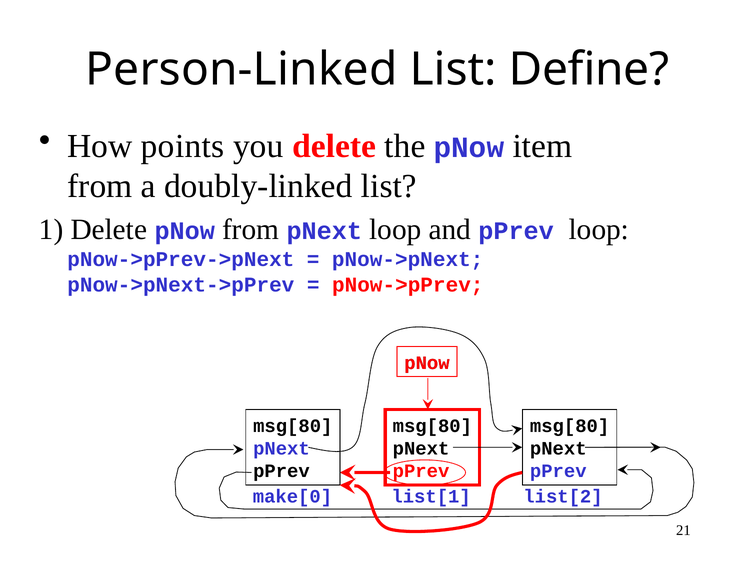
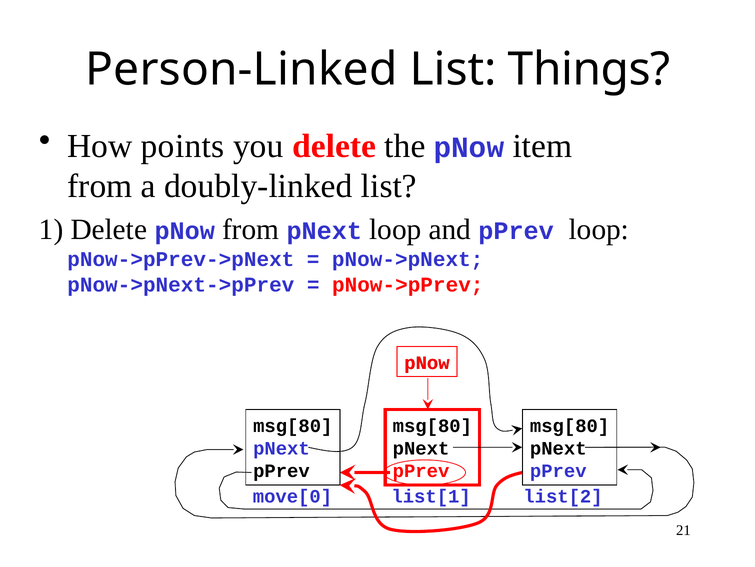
Define: Define -> Things (589, 69)
make[0: make[0 -> move[0 (292, 496)
